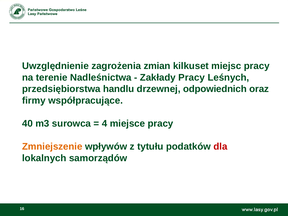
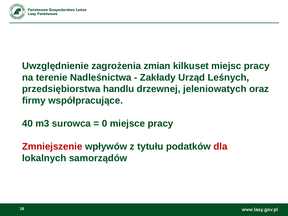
Zakłady Pracy: Pracy -> Urząd (192, 77)
odpowiednich: odpowiednich -> jeleniowatych (215, 89)
4: 4 -> 0 (105, 124)
Zmniejszenie colour: orange -> red (52, 147)
